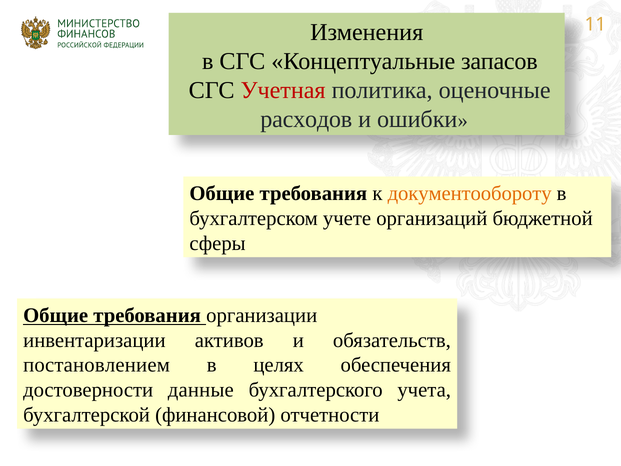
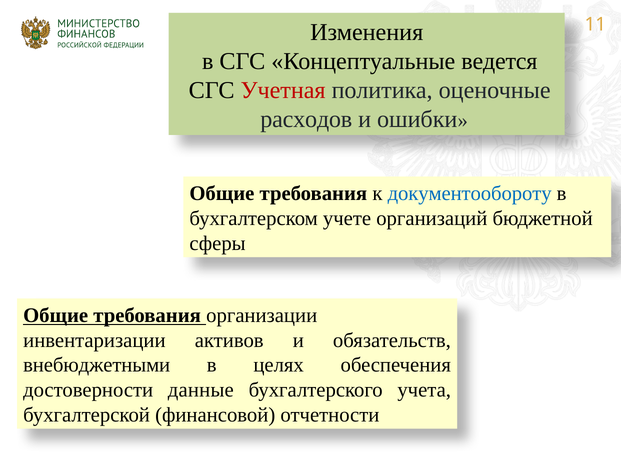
запасов: запасов -> ведется (499, 61)
документообороту colour: orange -> blue (470, 193)
постановлением: постановлением -> внебюджетными (97, 365)
